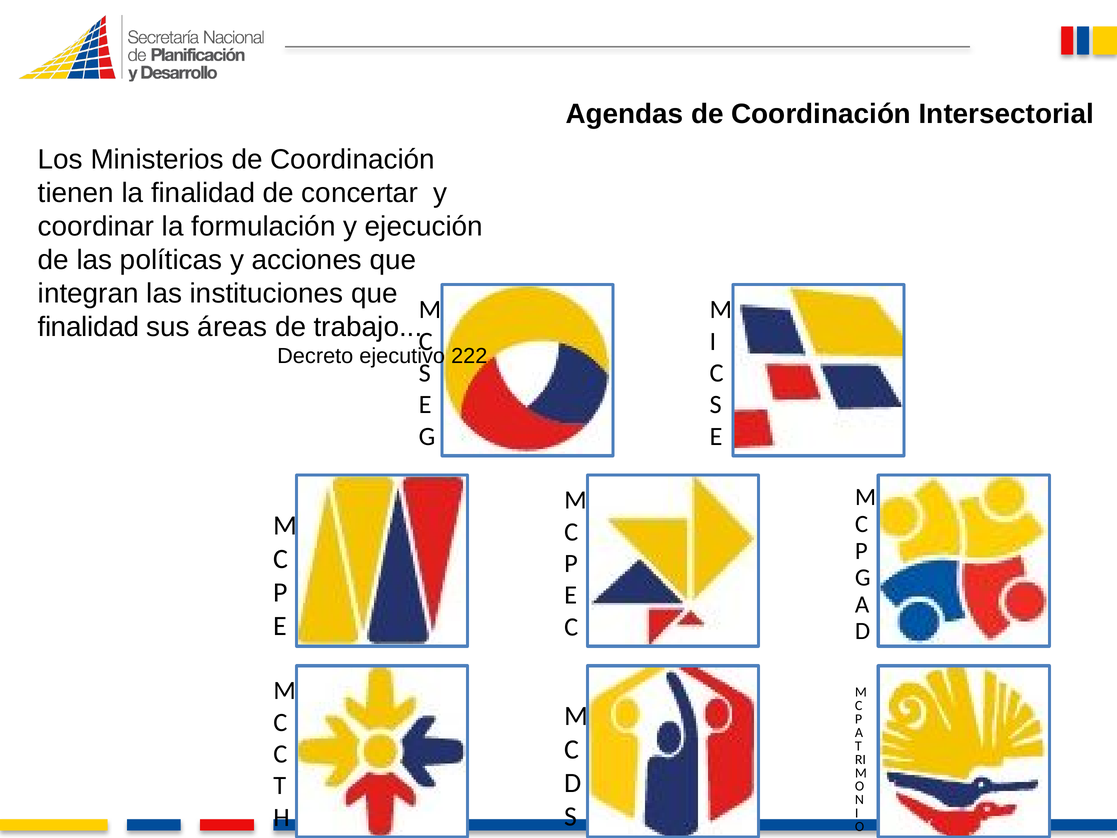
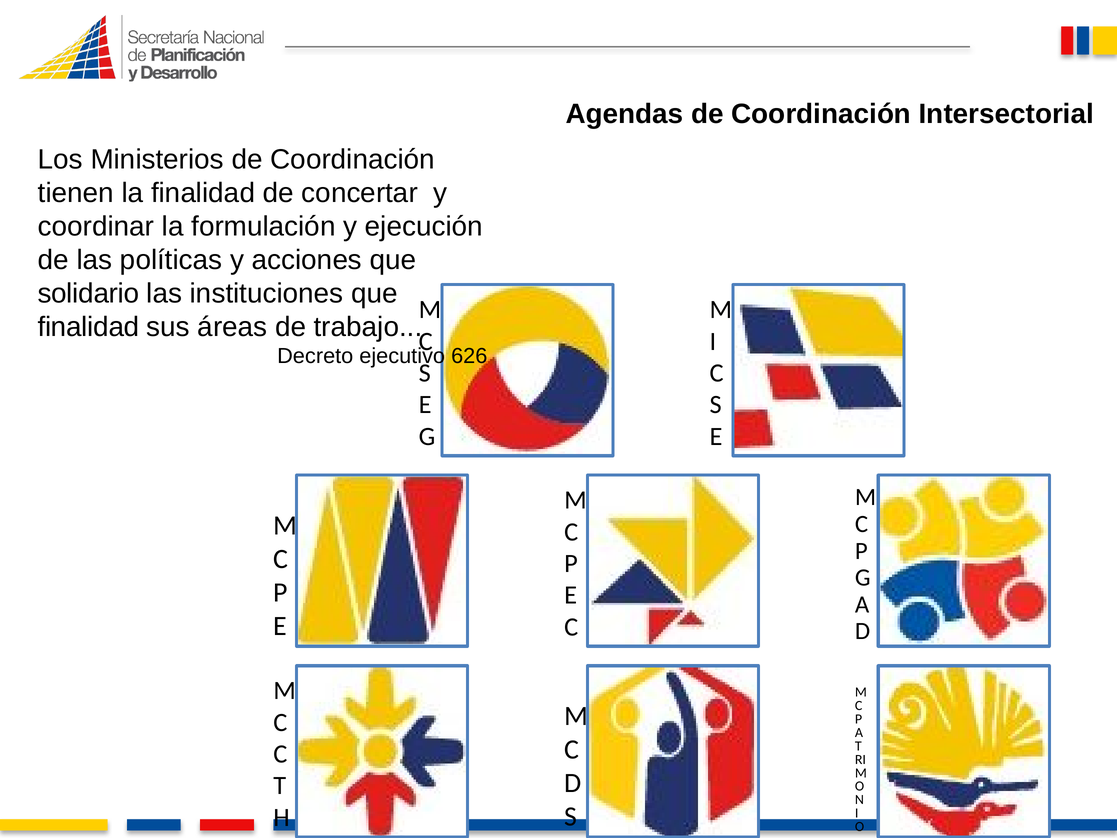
integran: integran -> solidario (88, 293)
222: 222 -> 626 (469, 356)
